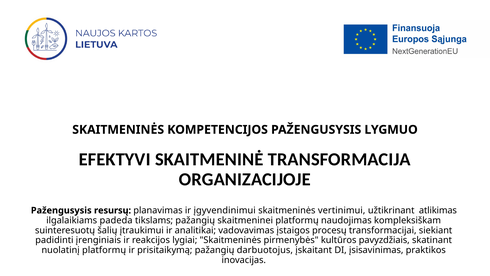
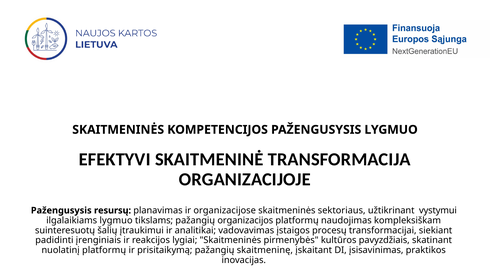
įgyvendinimui: įgyvendinimui -> organizacijose (225, 210)
vertinimui: vertinimui -> sektoriaus (342, 210)
atlikimas: atlikimas -> vystymui (438, 210)
ilgalaikiams padeda: padeda -> lygmuo (116, 220)
skaitmeninei: skaitmeninei -> organizacijos (245, 220)
darbuotojus: darbuotojus -> skaitmeninę (265, 250)
